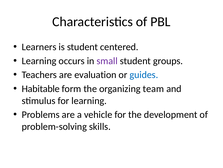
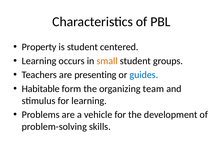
Learners: Learners -> Property (39, 47)
small colour: purple -> orange (107, 61)
evaluation: evaluation -> presenting (95, 75)
